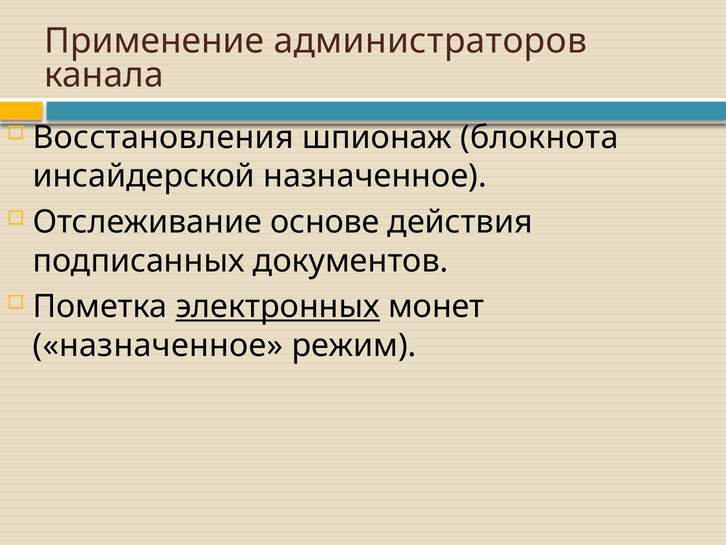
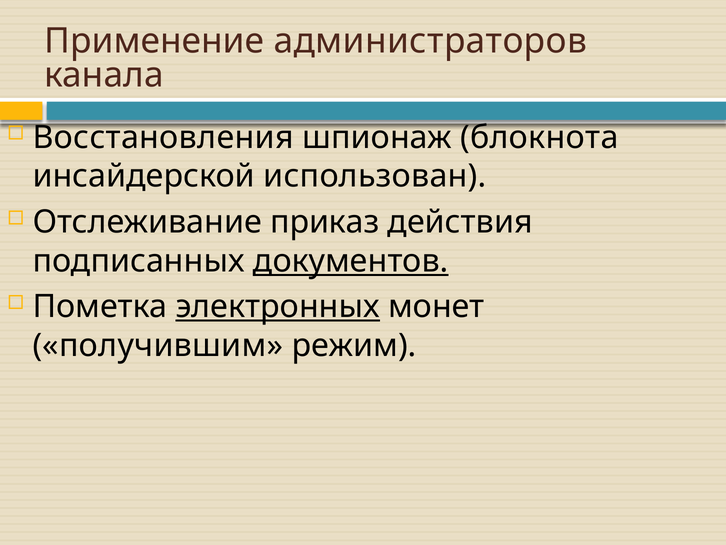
инсайдерской назначенное: назначенное -> использован (375, 176)
основе: основе -> приказ (325, 222)
документов underline: none -> present (351, 261)
назначенное: назначенное -> получившим (158, 345)
